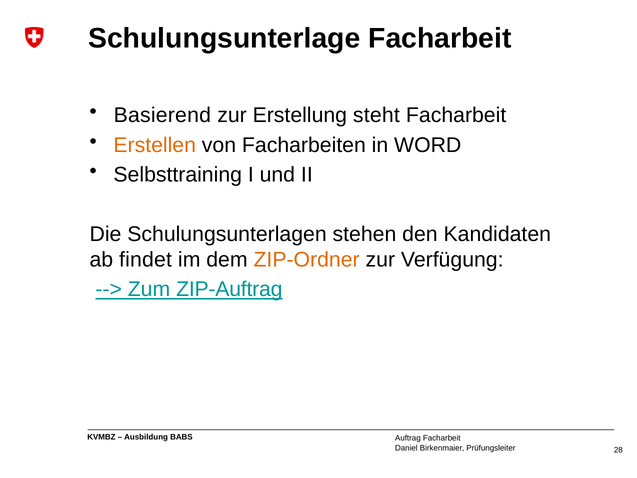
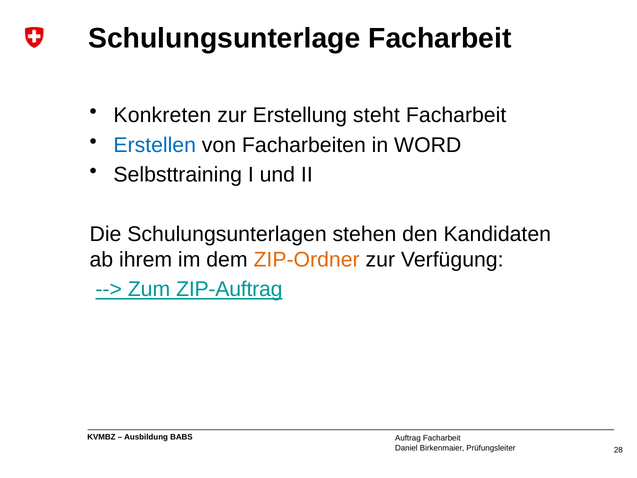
Basierend: Basierend -> Konkreten (162, 115)
Erstellen colour: orange -> blue (155, 145)
findet: findet -> ihrem (146, 260)
